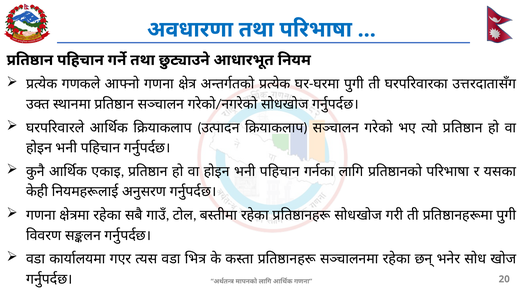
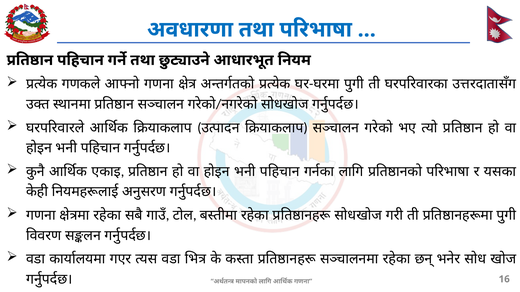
20: 20 -> 16 (504, 280)
